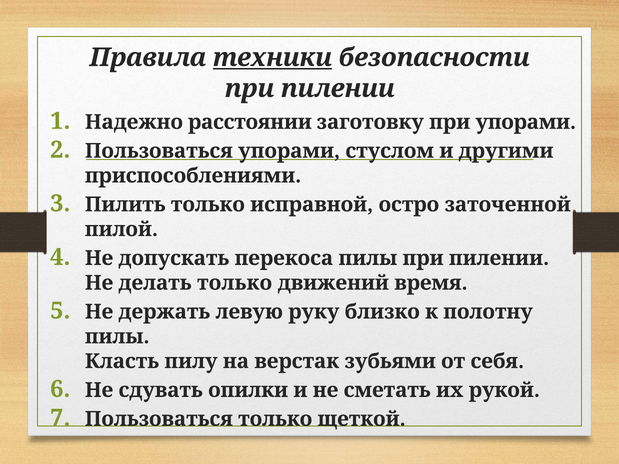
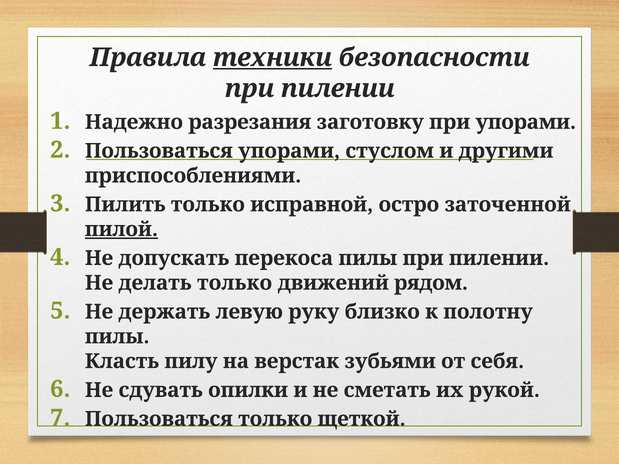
расстоянии: расстоянии -> разрезания (250, 122)
пилой underline: none -> present (121, 229)
время: время -> рядом (431, 283)
